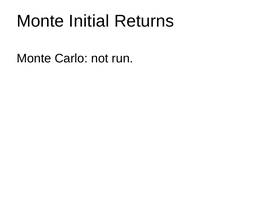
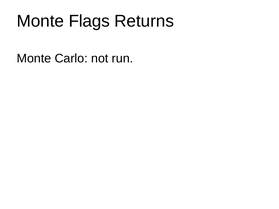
Initial: Initial -> Flags (89, 21)
